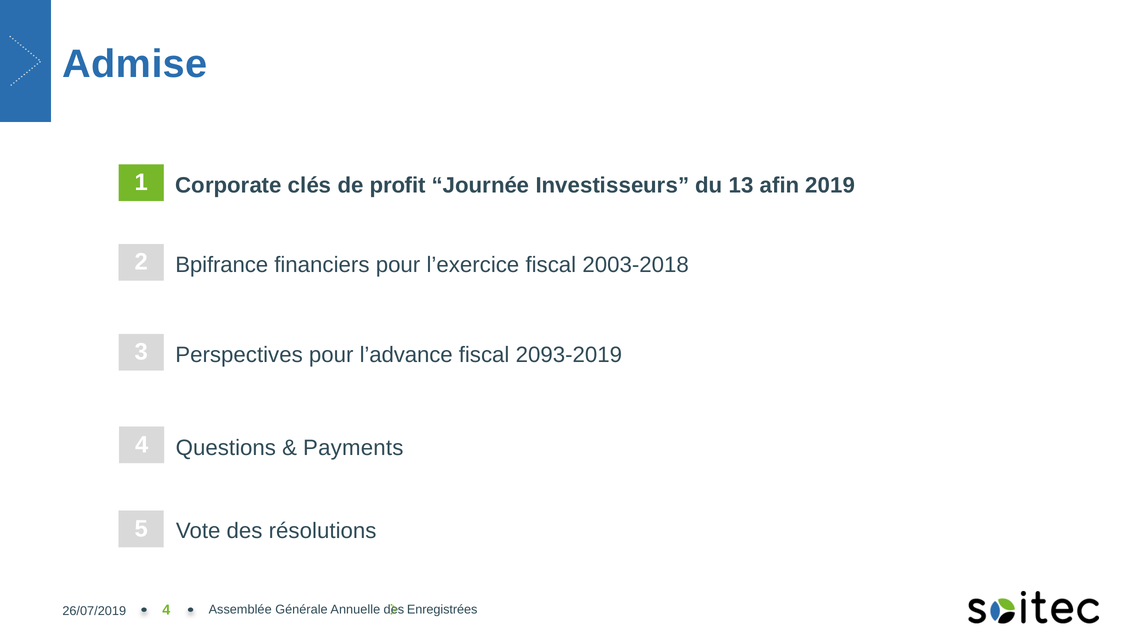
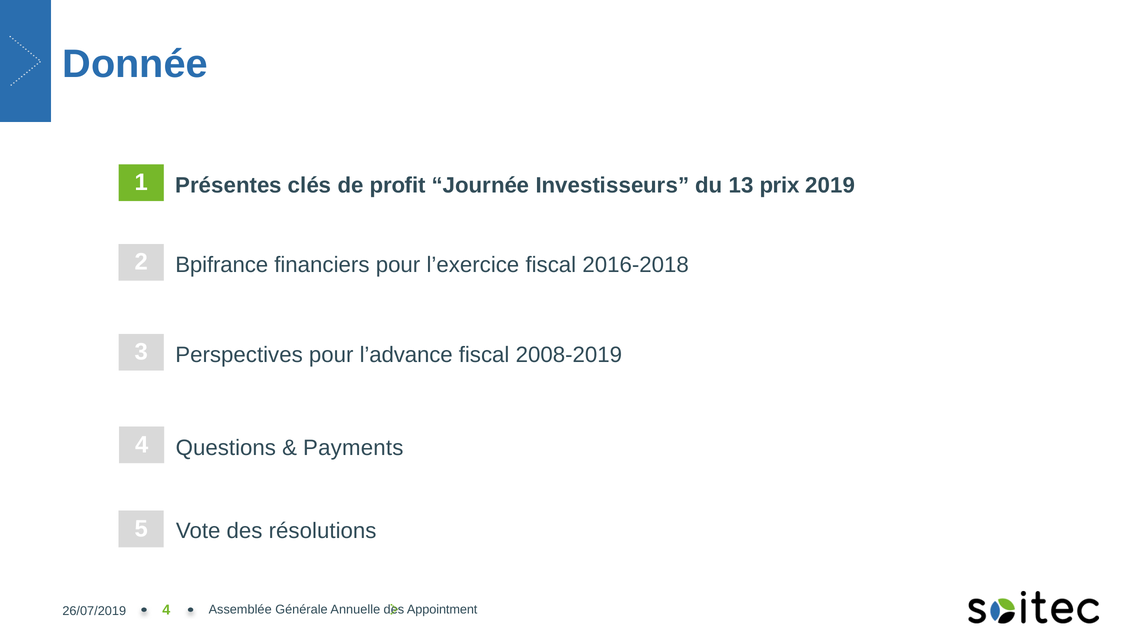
Admise: Admise -> Donnée (135, 64)
Corporate: Corporate -> Présentes (229, 186)
afin: afin -> prix (780, 186)
2003-2018: 2003-2018 -> 2016-2018 (636, 265)
2093-2019: 2093-2019 -> 2008-2019 (569, 355)
Enregistrées: Enregistrées -> Appointment (442, 610)
